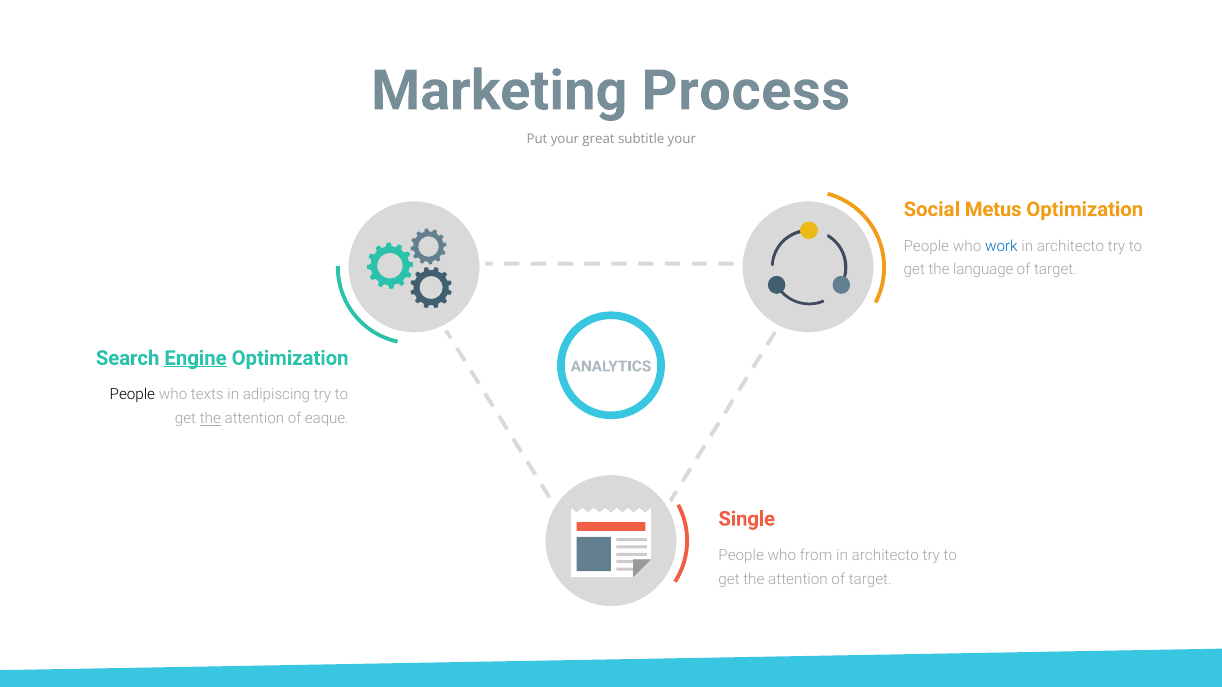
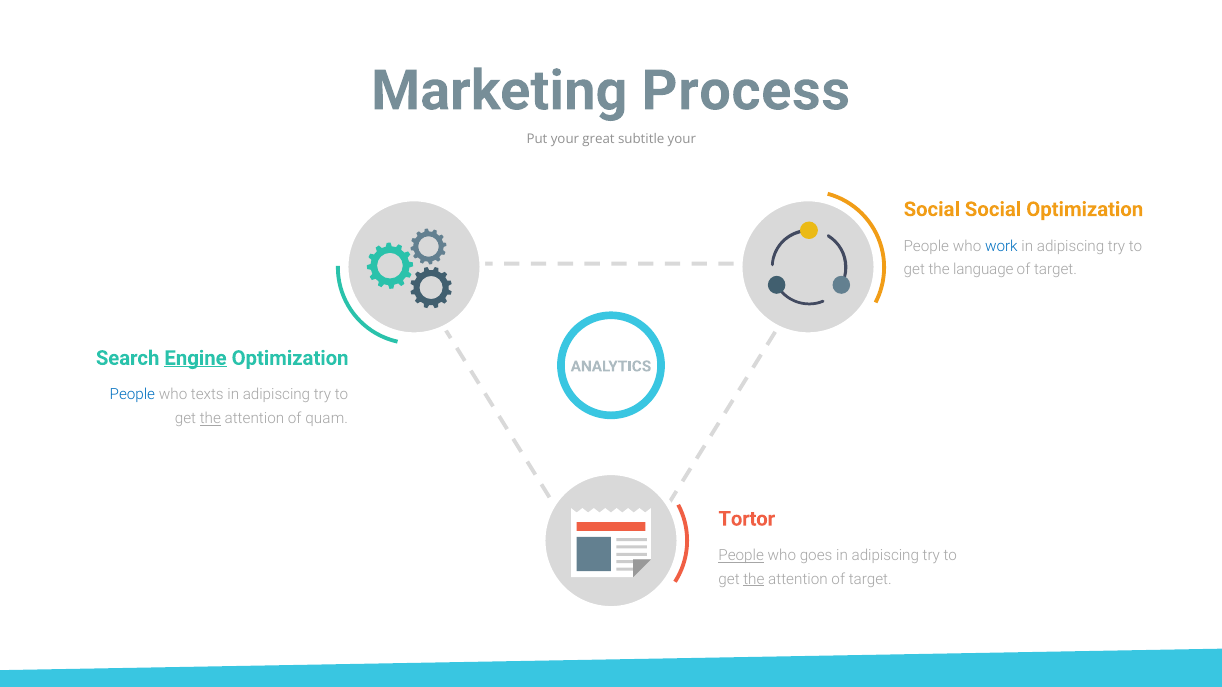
Social Metus: Metus -> Social (993, 209)
architecto: architecto -> adipiscing (1071, 246)
People colour: black -> blue (132, 395)
eaque: eaque -> quam (327, 419)
Single: Single -> Tortor (747, 519)
People underline: none -> present (741, 556)
from: from -> goes (816, 556)
architecto: architecto -> adipiscing (885, 556)
the underline: none -> present (754, 580)
